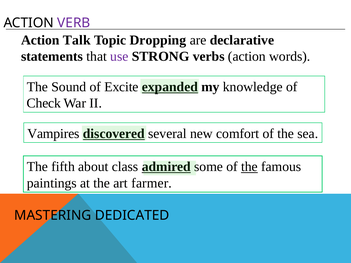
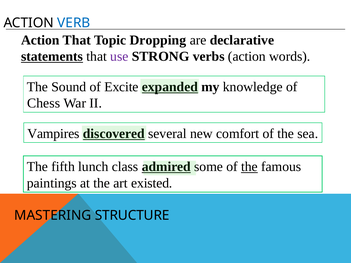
VERB colour: purple -> blue (74, 23)
Action Talk: Talk -> That (77, 40)
statements underline: none -> present (52, 57)
Check: Check -> Chess (44, 103)
about: about -> lunch (93, 167)
farmer: farmer -> existed (152, 183)
DEDICATED: DEDICATED -> STRUCTURE (132, 216)
